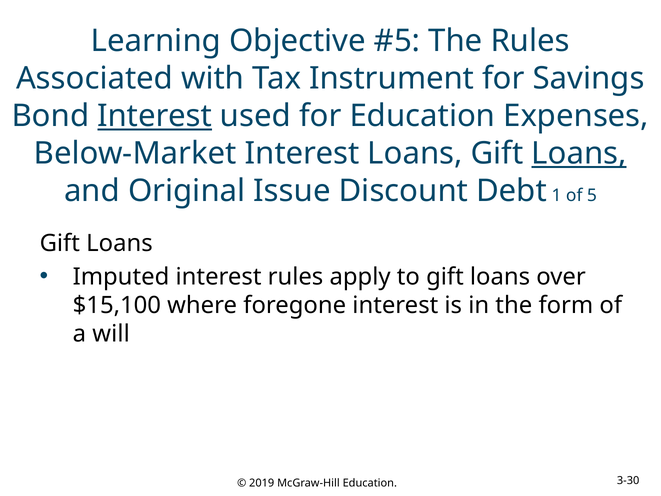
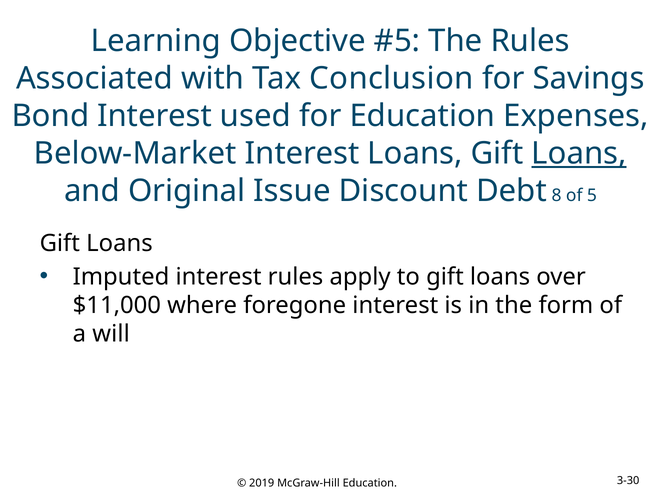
Instrument: Instrument -> Conclusion (391, 79)
Interest underline: present -> none (155, 116)
1: 1 -> 8 (557, 195)
$15,100: $15,100 -> $11,000 (117, 305)
